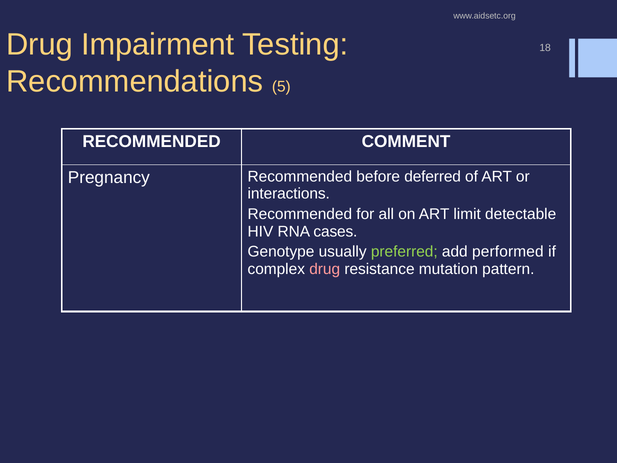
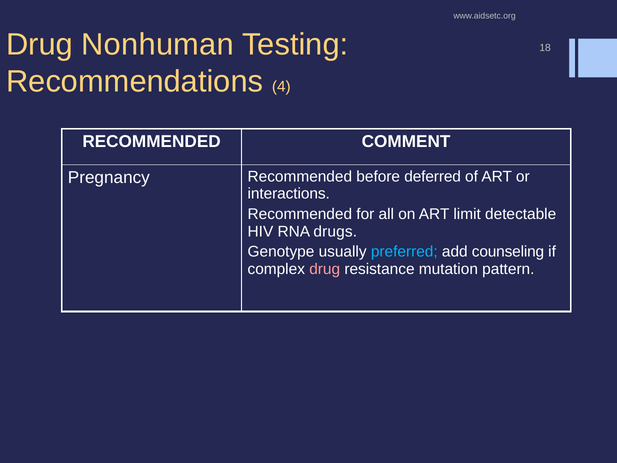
Impairment: Impairment -> Nonhuman (158, 44)
5: 5 -> 4 (281, 87)
cases: cases -> drugs (335, 231)
preferred colour: light green -> light blue (404, 252)
performed: performed -> counseling (508, 252)
